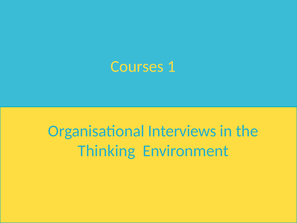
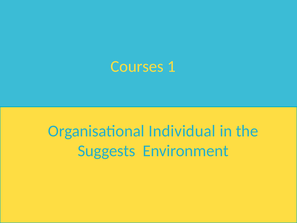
Interviews: Interviews -> Individual (182, 131)
Thinking: Thinking -> Suggests (107, 151)
